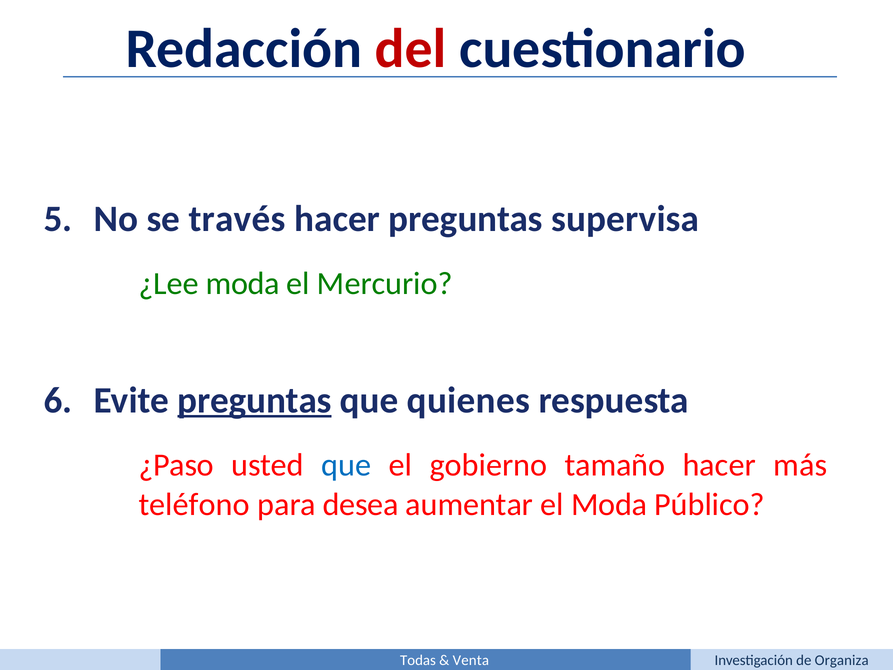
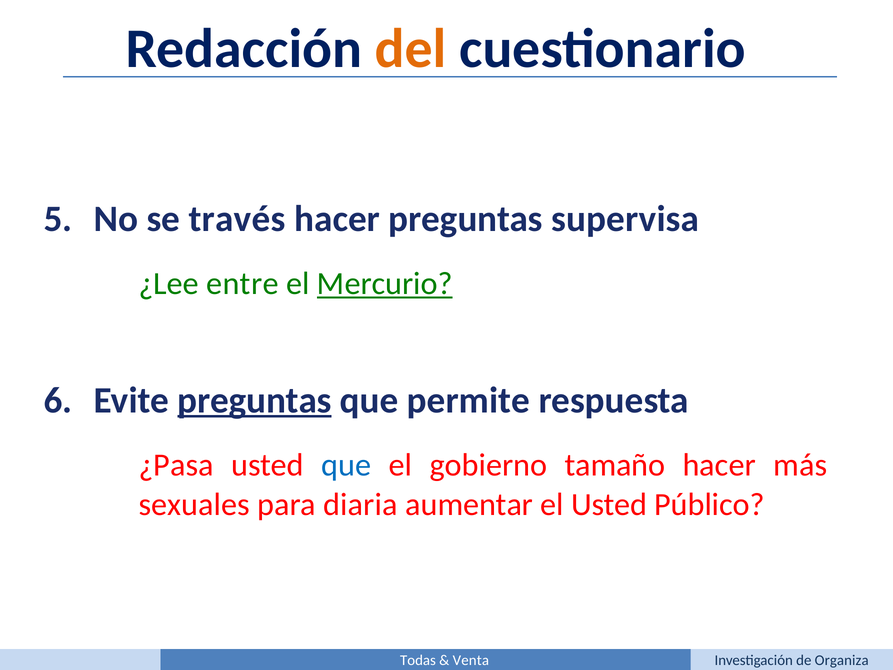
del colour: red -> orange (411, 49)
¿Lee moda: moda -> entre (242, 284)
Mercurio underline: none -> present (385, 284)
quienes: quienes -> permite (469, 400)
¿Paso: ¿Paso -> ¿Pasa (176, 465)
teléfono: teléfono -> sexuales (194, 505)
desea: desea -> diaria (360, 505)
el Moda: Moda -> Usted (609, 505)
